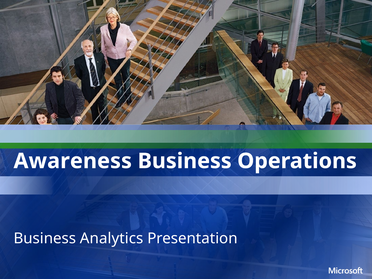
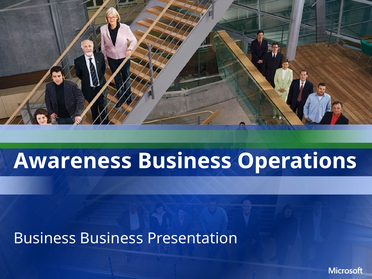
Business Analytics: Analytics -> Business (112, 238)
